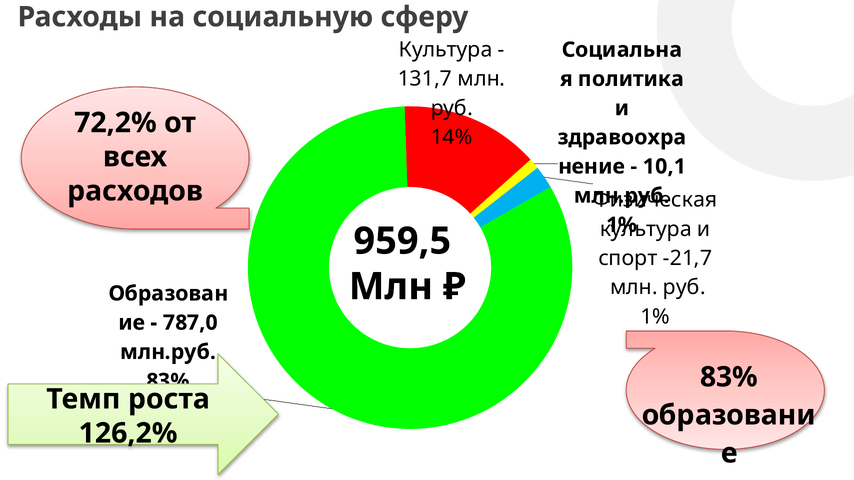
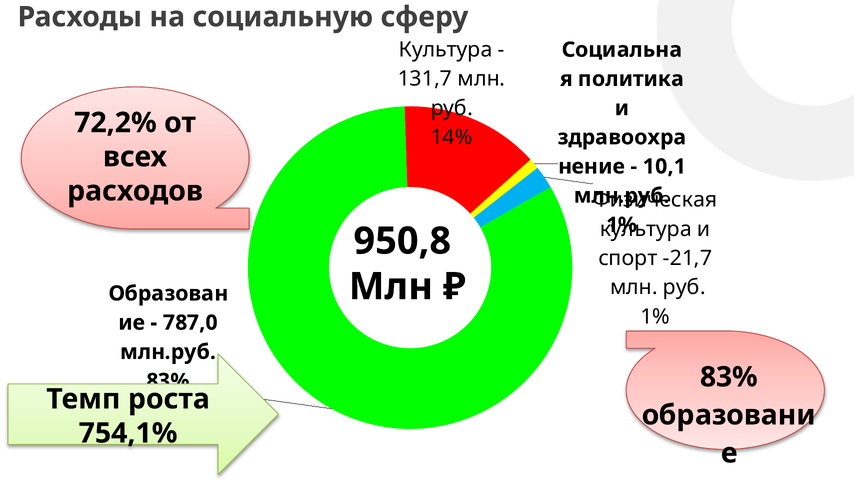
959,5: 959,5 -> 950,8 (402, 241)
126,2%: 126,2% -> 754,1% (128, 434)
